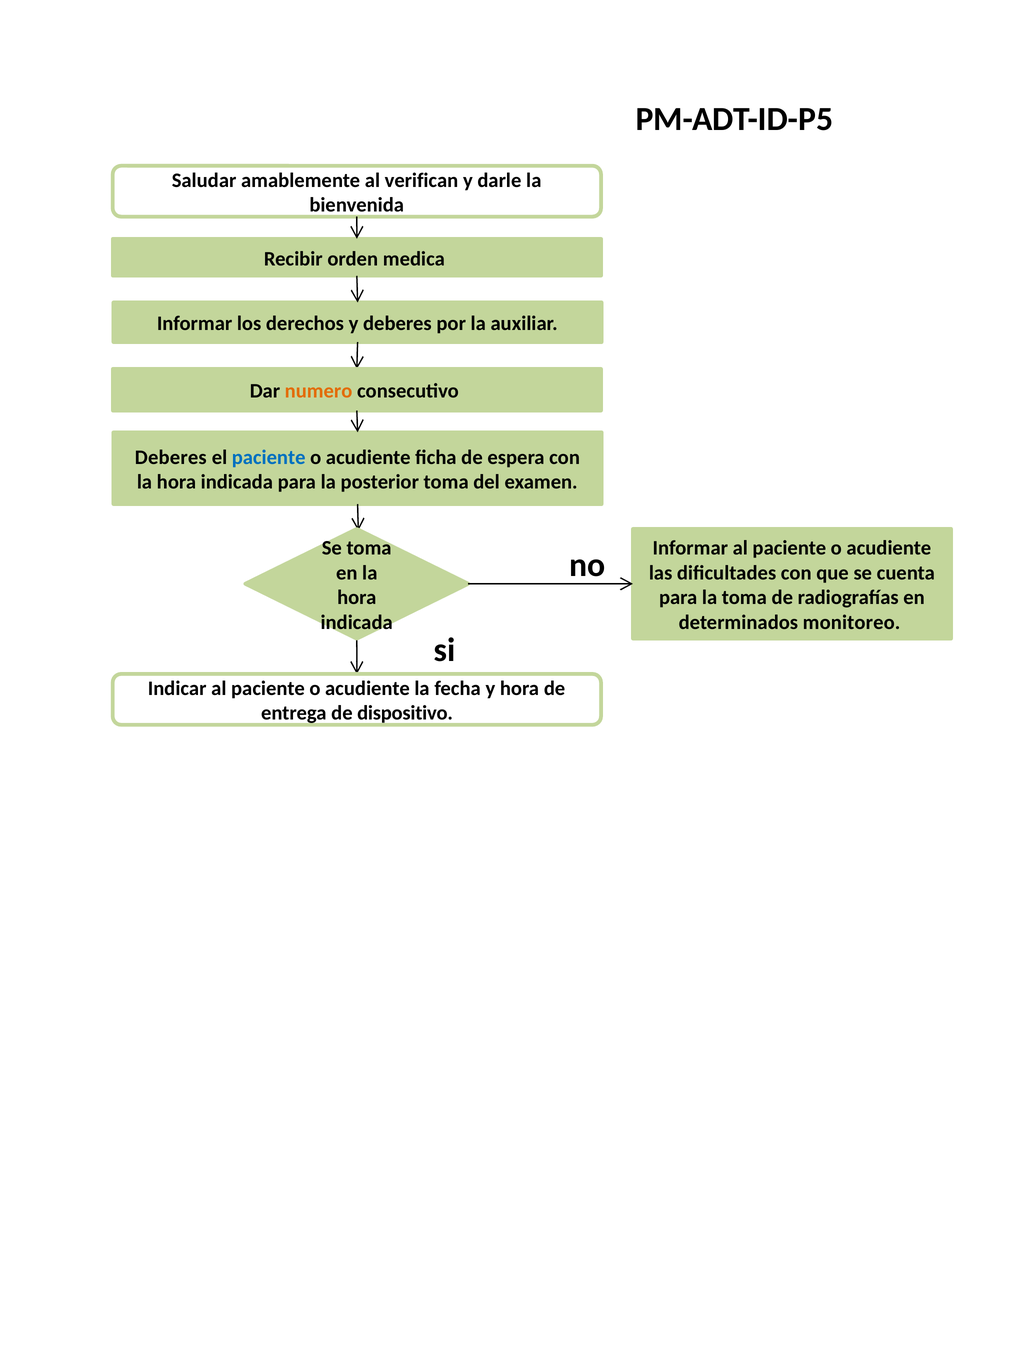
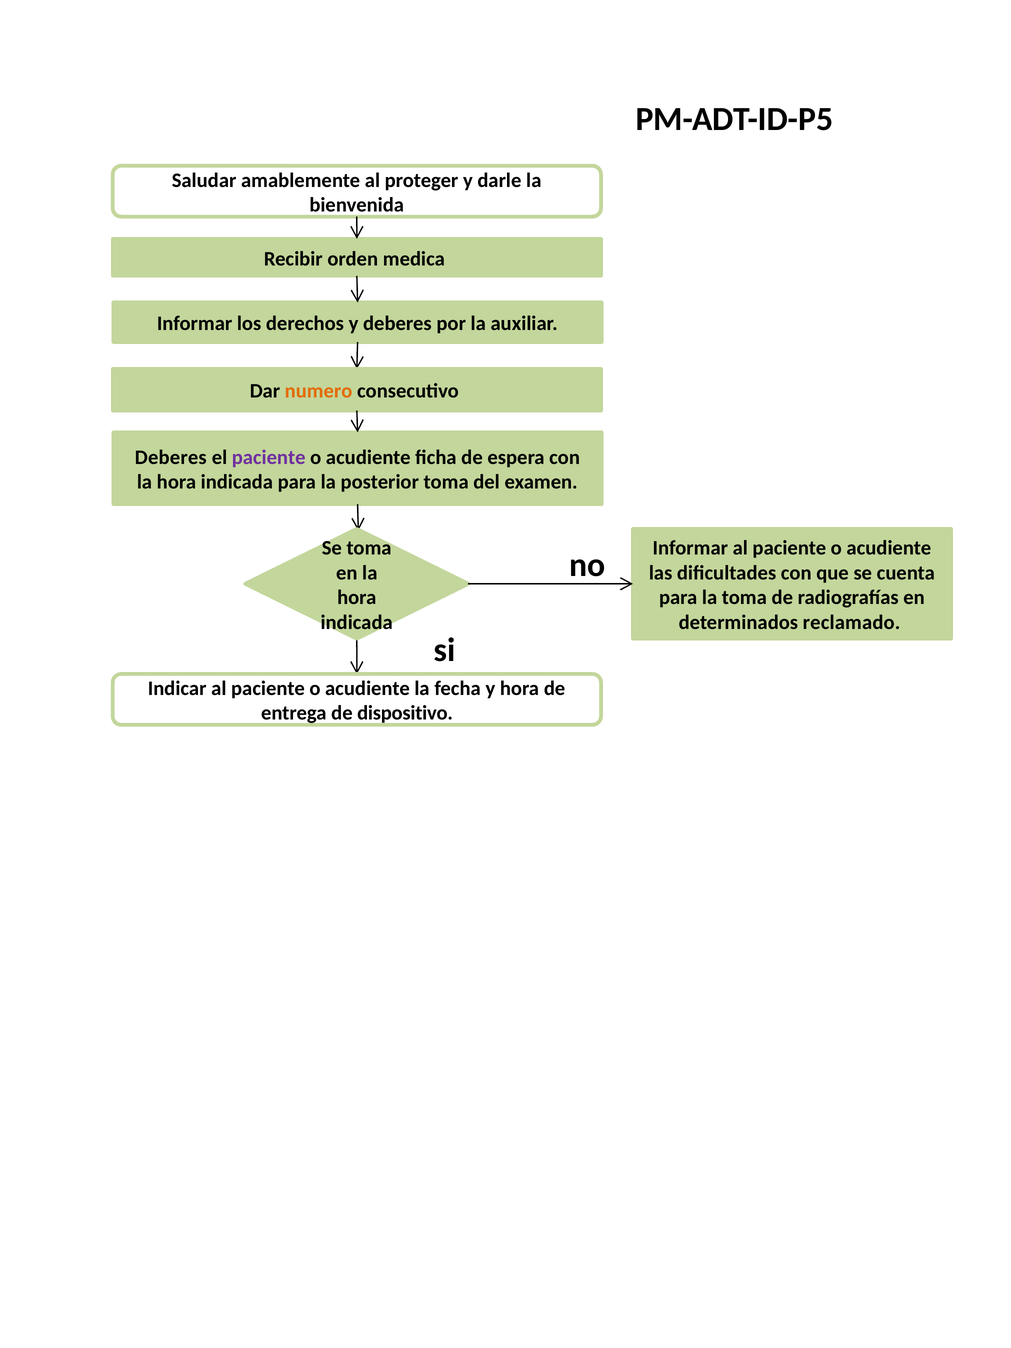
verifican: verifican -> proteger (421, 180)
paciente colour: blue -> purple (269, 457)
monitoreo: monitoreo -> reclamado (852, 622)
